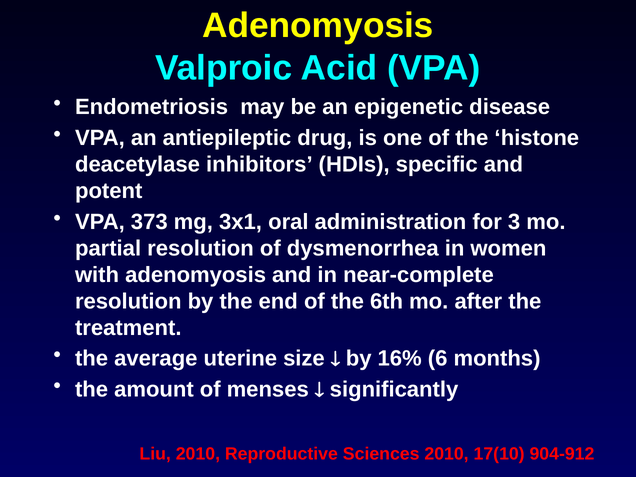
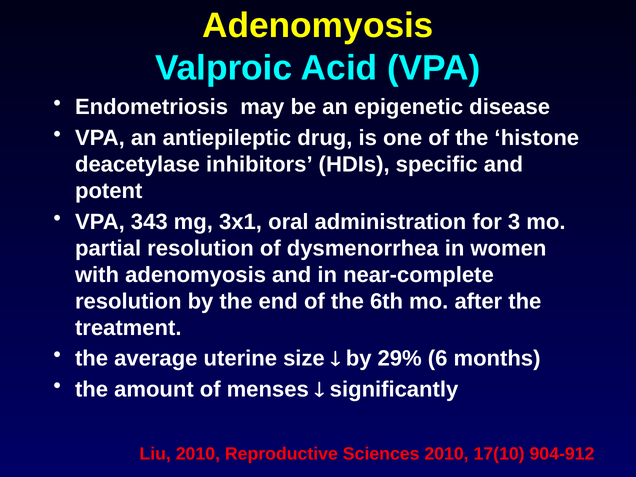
373: 373 -> 343 (149, 222)
16%: 16% -> 29% (400, 359)
